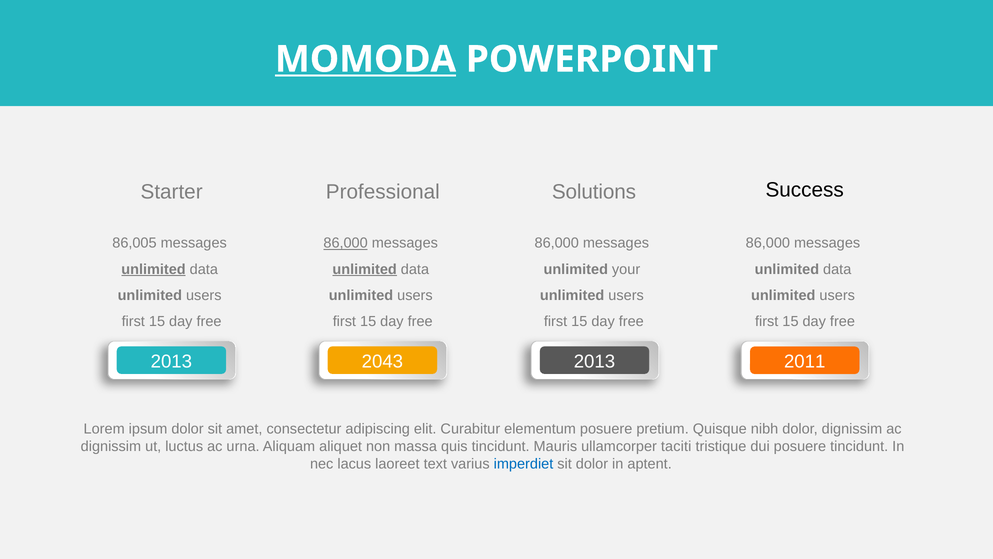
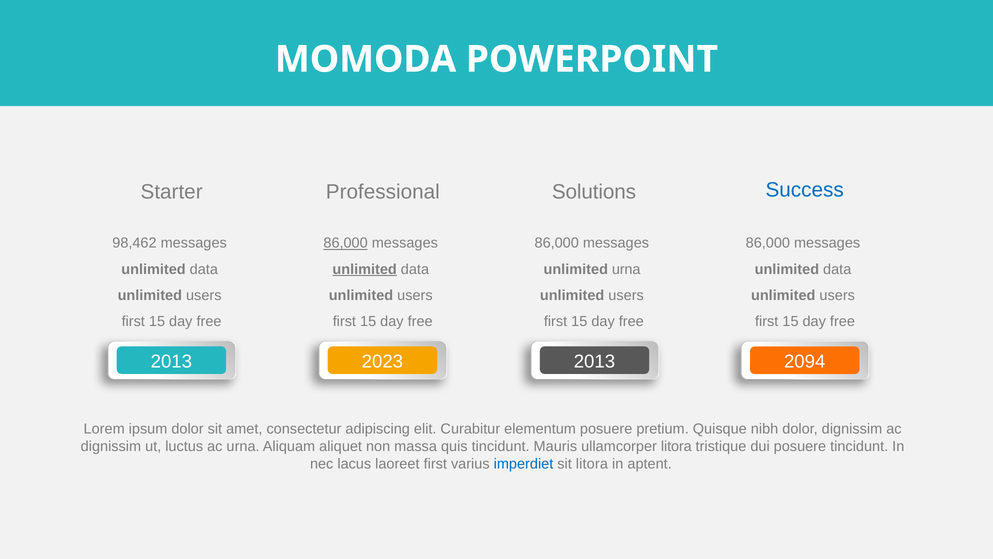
MOMODA underline: present -> none (366, 59)
Success colour: black -> blue (805, 190)
86,005: 86,005 -> 98,462 (134, 243)
unlimited underline: present -> none (154, 269)
unlimited your: your -> urna (626, 269)
2043: 2043 -> 2023 (382, 361)
2011: 2011 -> 2094 (805, 361)
taciti: taciti -> litora (676, 446)
laoreet text: text -> first (435, 464)
sit dolor: dolor -> litora (592, 464)
